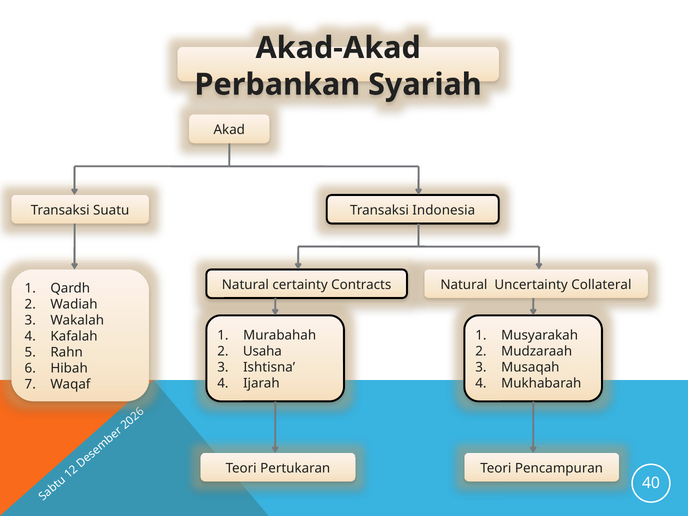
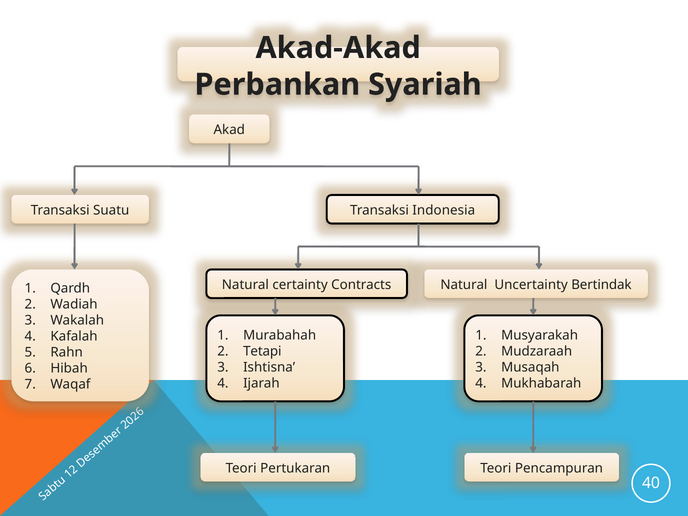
Collateral: Collateral -> Bertindak (601, 285)
Usaha: Usaha -> Tetapi (262, 351)
